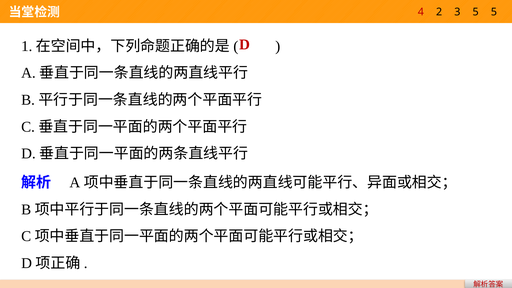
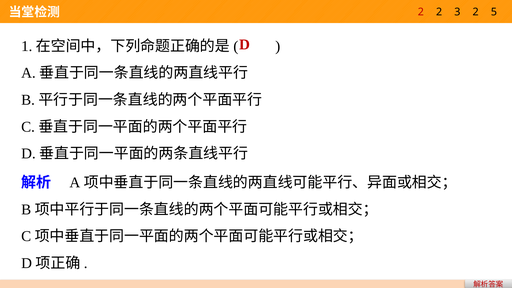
4: 4 -> 2 (421, 12)
3 5: 5 -> 2 (476, 12)
